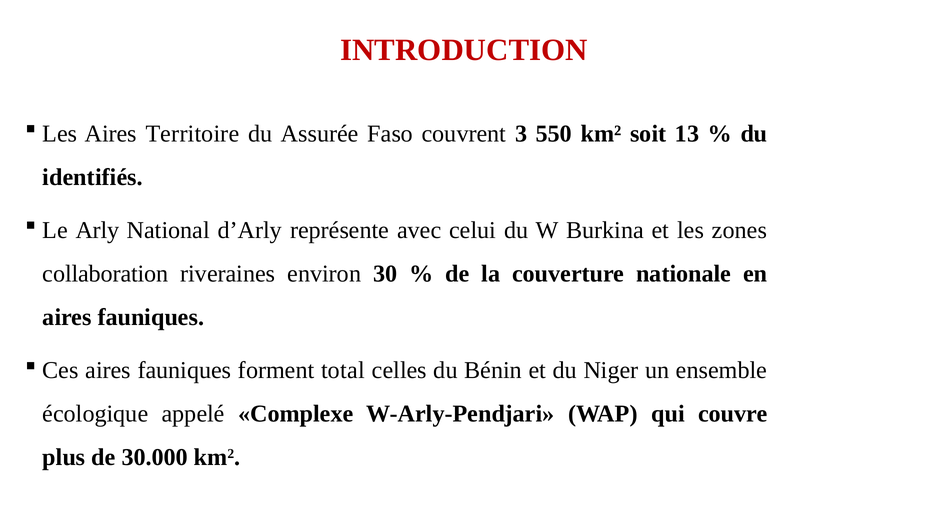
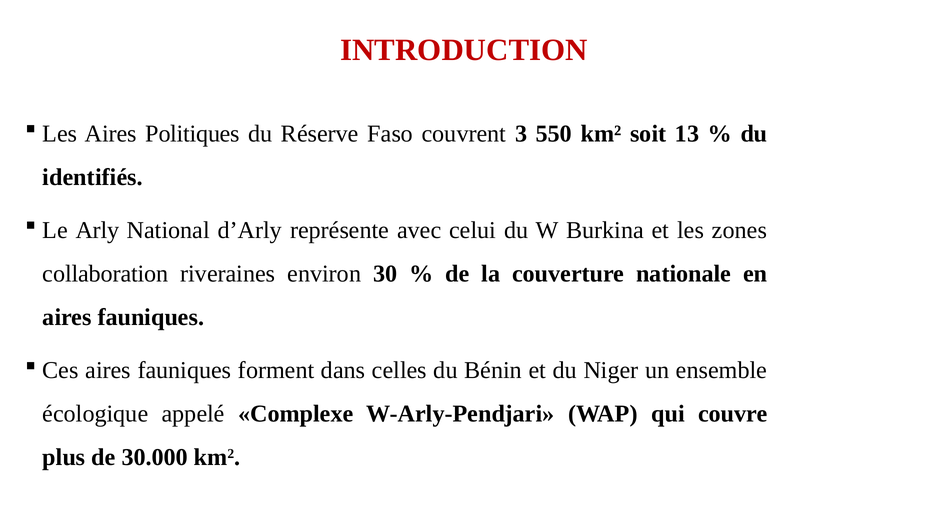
Territoire: Territoire -> Politiques (193, 134)
Assurée: Assurée -> Réserve (320, 134)
total: total -> dans (343, 370)
